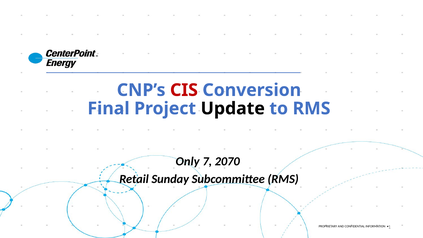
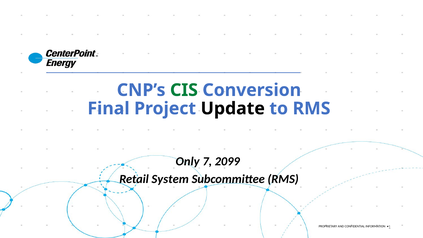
CIS colour: red -> green (184, 90)
2070: 2070 -> 2099 (227, 161)
Sunday: Sunday -> System (170, 179)
